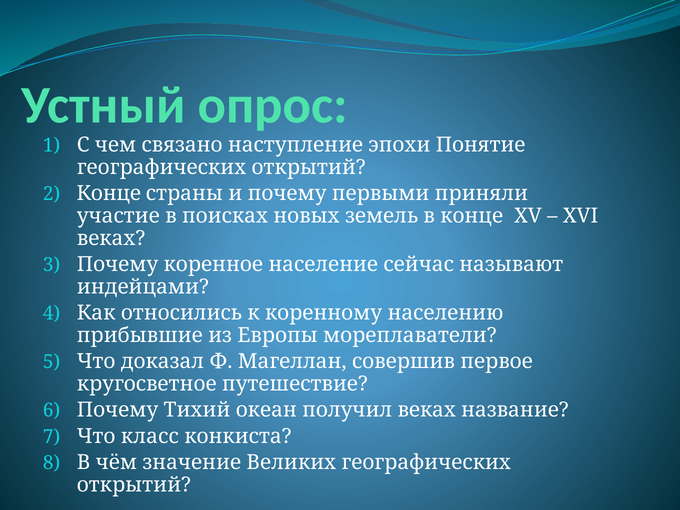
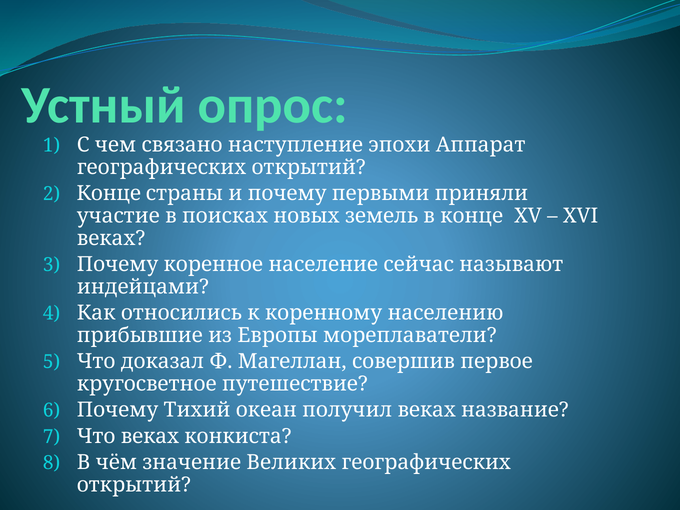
Понятие: Понятие -> Аппарат (481, 145)
Что класс: класс -> веках (150, 436)
